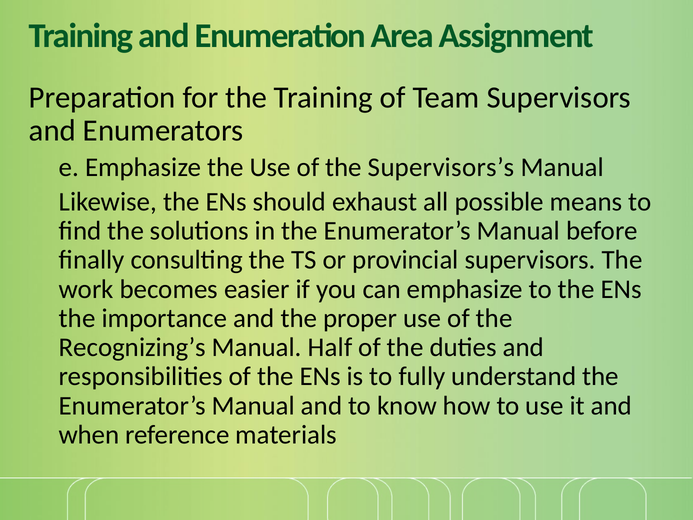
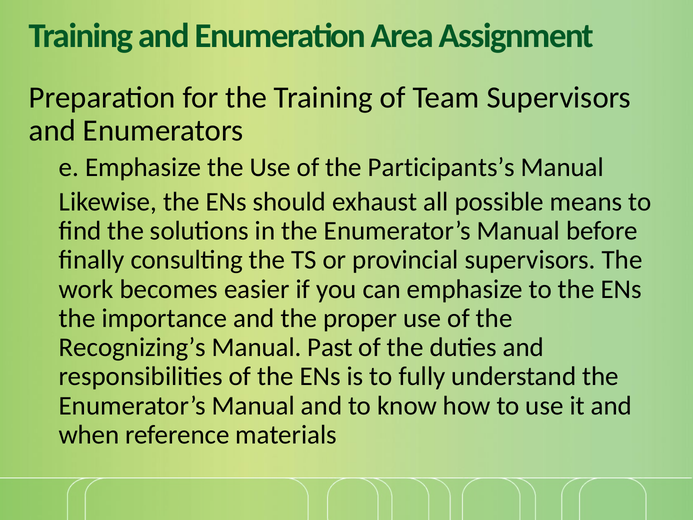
Supervisors’s: Supervisors’s -> Participants’s (441, 167)
Half: Half -> Past (330, 347)
